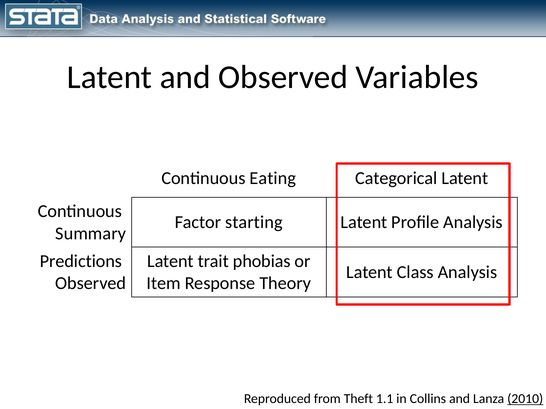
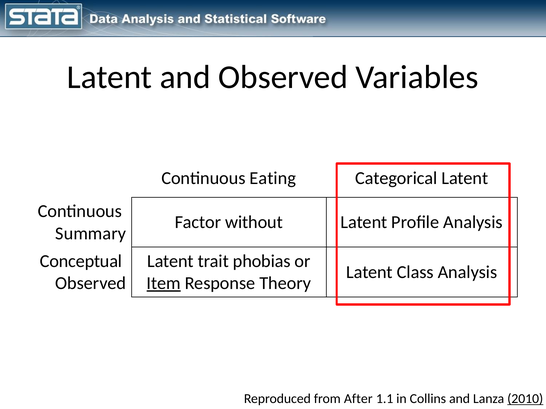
starting: starting -> without (254, 223)
Predictions: Predictions -> Conceptual (81, 261)
Item underline: none -> present (164, 284)
Theft: Theft -> After (358, 399)
